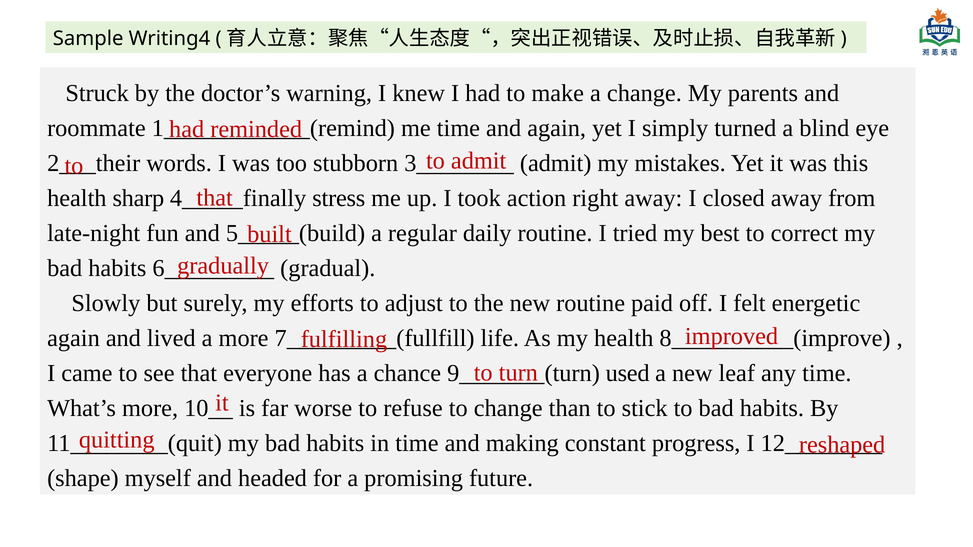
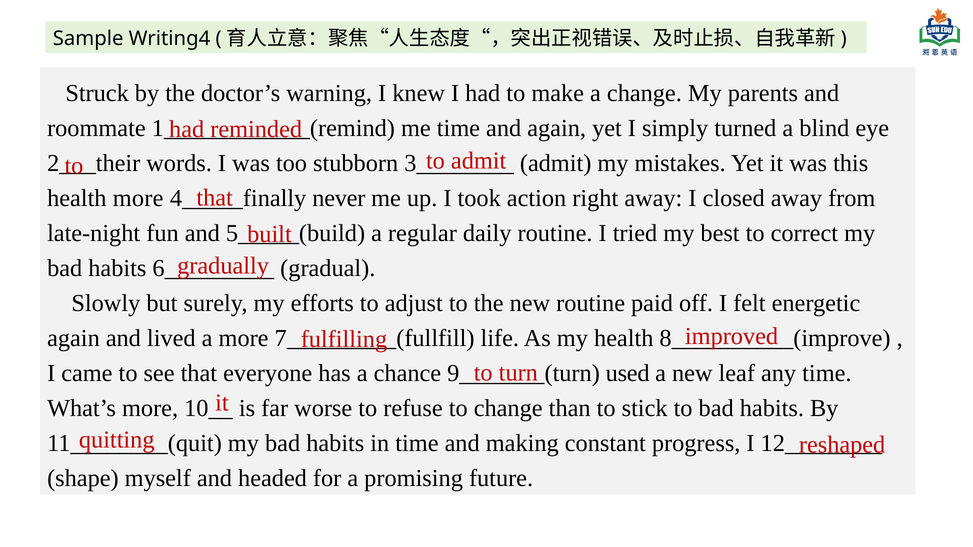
health sharp: sharp -> more (138, 198)
stress: stress -> never (339, 198)
